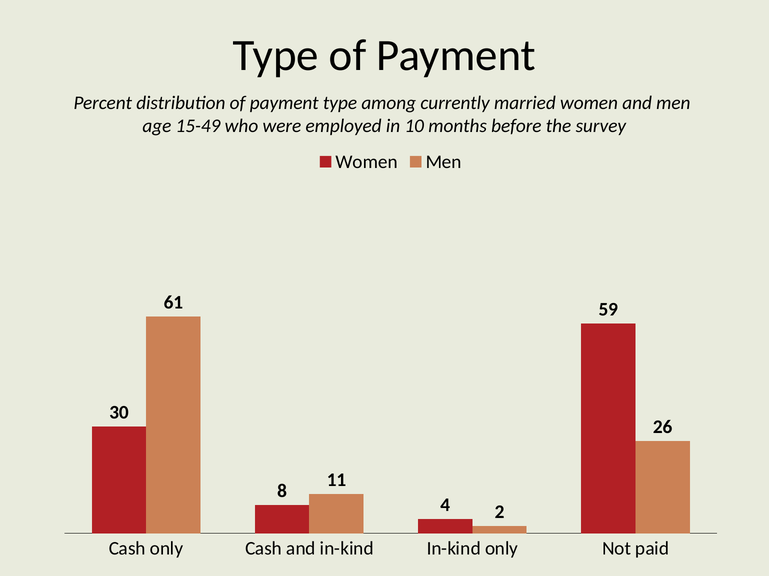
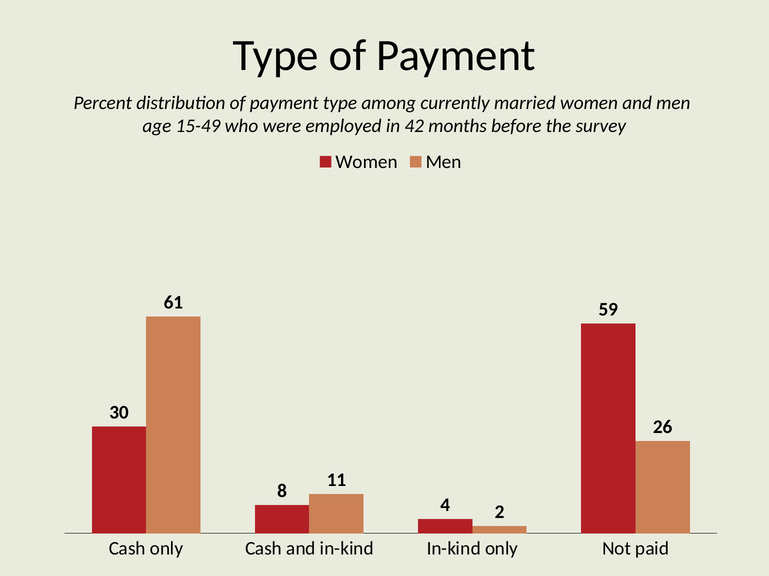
10: 10 -> 42 (414, 126)
